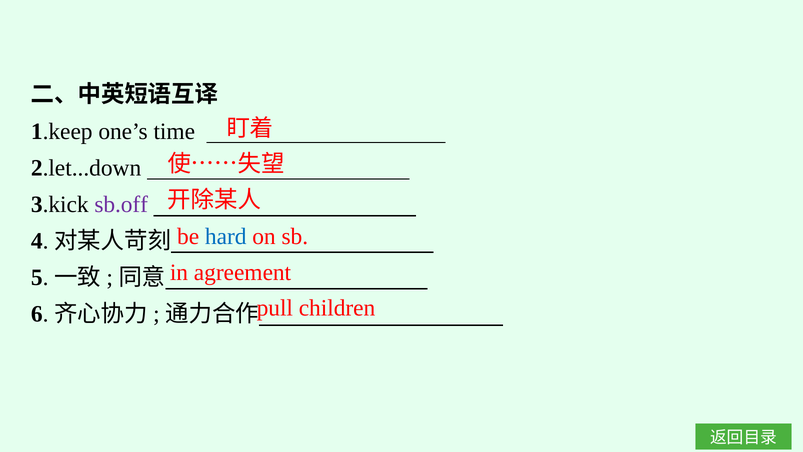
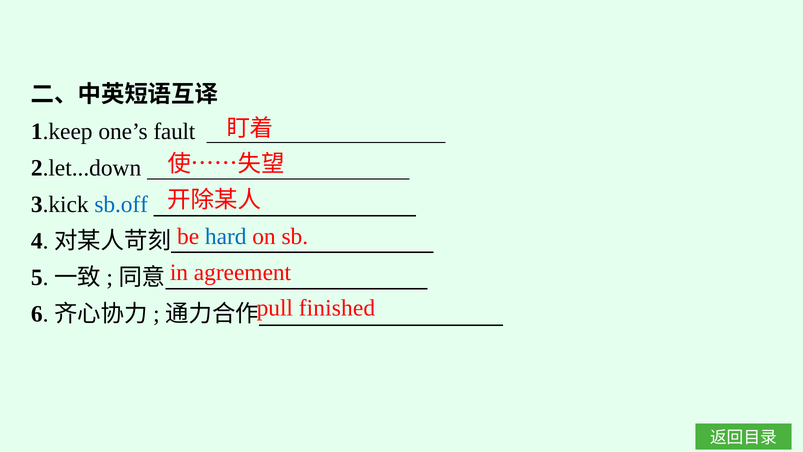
time: time -> fault (174, 131)
sb.off colour: purple -> blue (121, 204)
children: children -> finished (337, 308)
